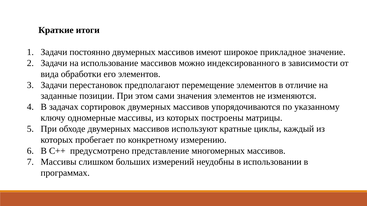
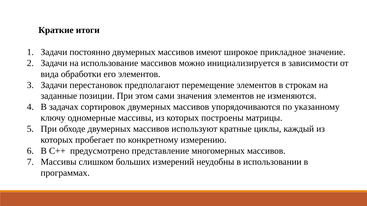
индексированного: индексированного -> инициализируется (243, 63)
отличие: отличие -> строкам (301, 85)
